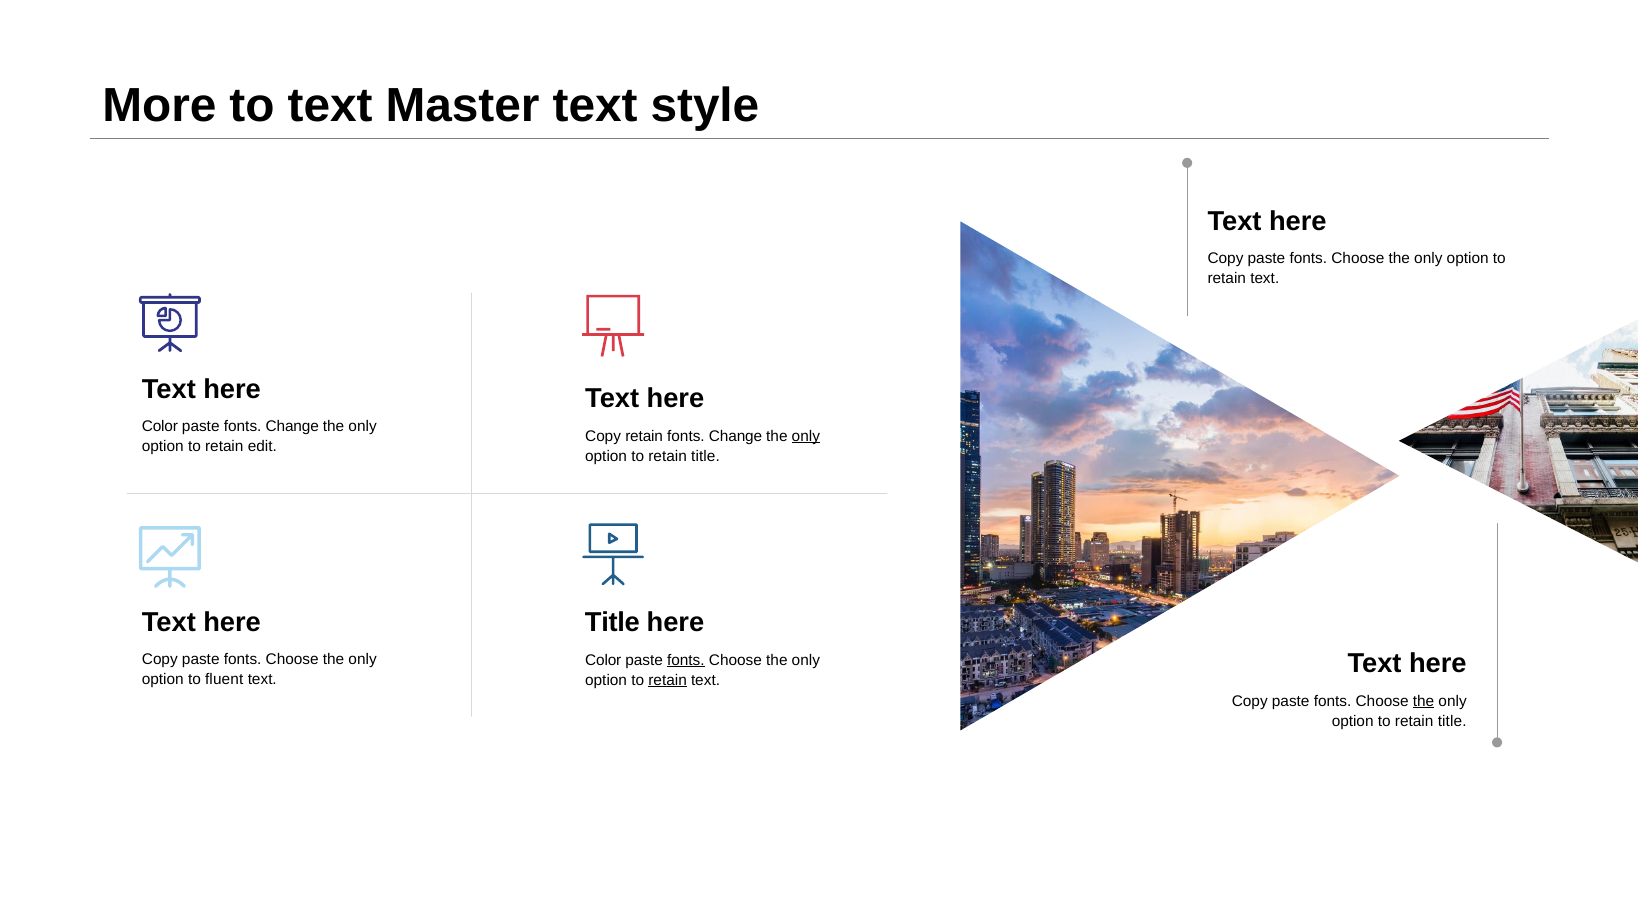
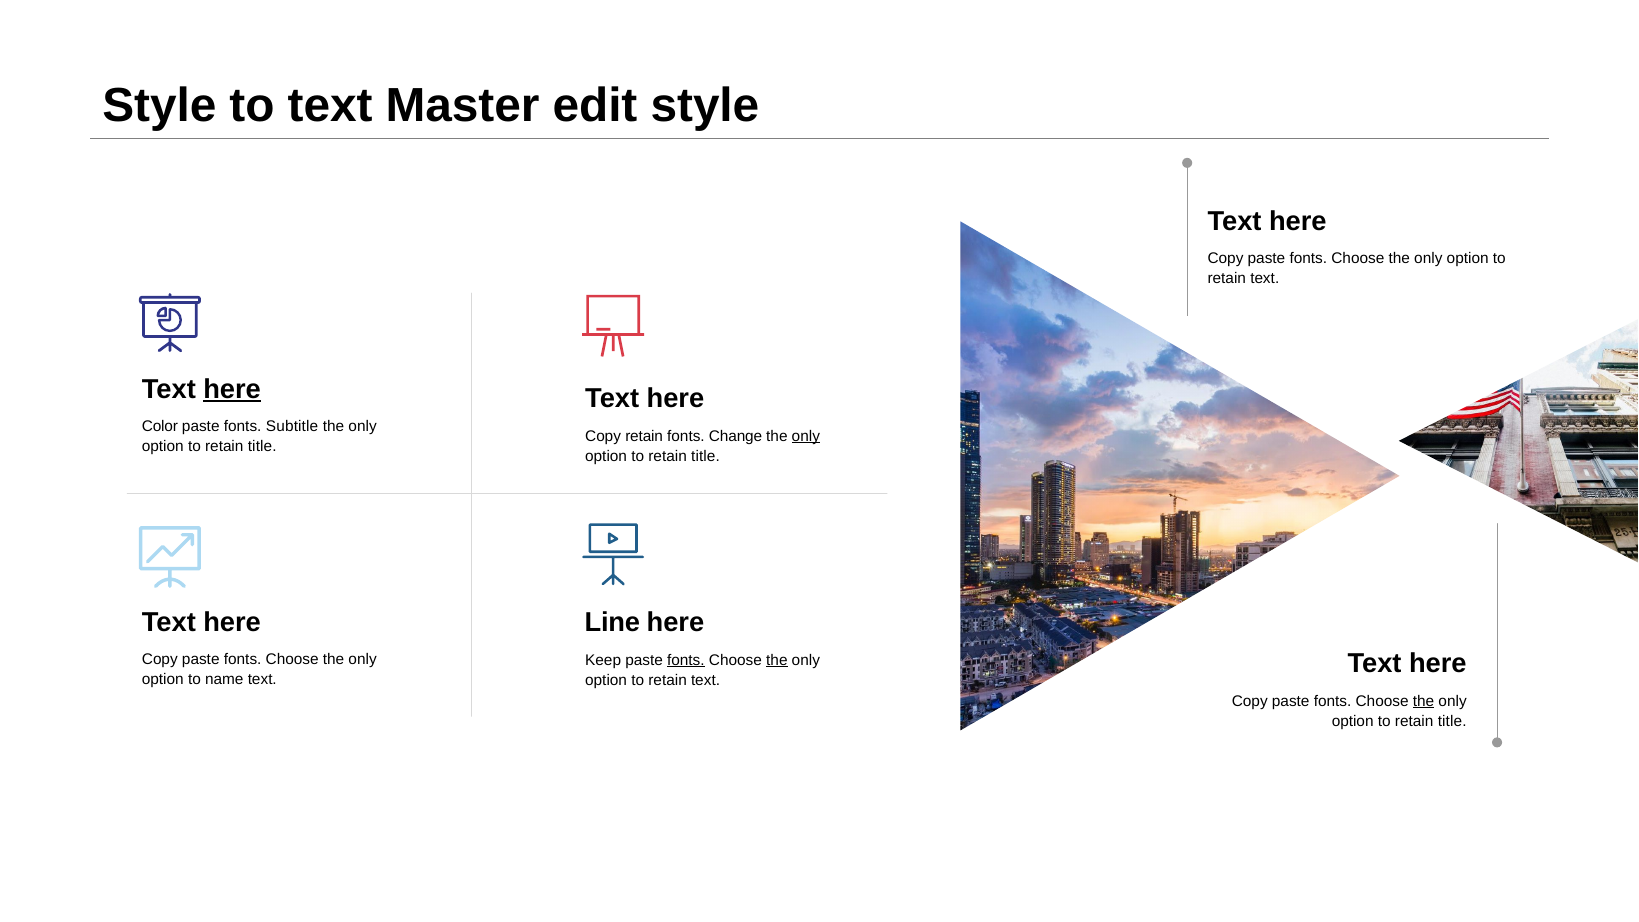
More: More -> Style (159, 106)
Master text: text -> edit (595, 106)
here underline: none -> present (232, 389)
paste fonts Change: Change -> Subtitle (292, 427)
edit: edit -> title (262, 447)
Title: Title -> Line (612, 623)
Color: Color -> Keep (603, 660)
the underline: none -> present (777, 660)
fluent: fluent -> name (224, 679)
retain underline: present -> none (668, 680)
